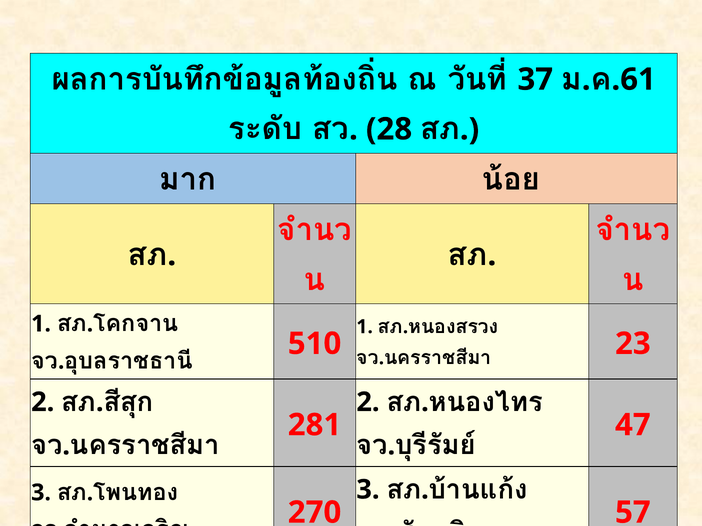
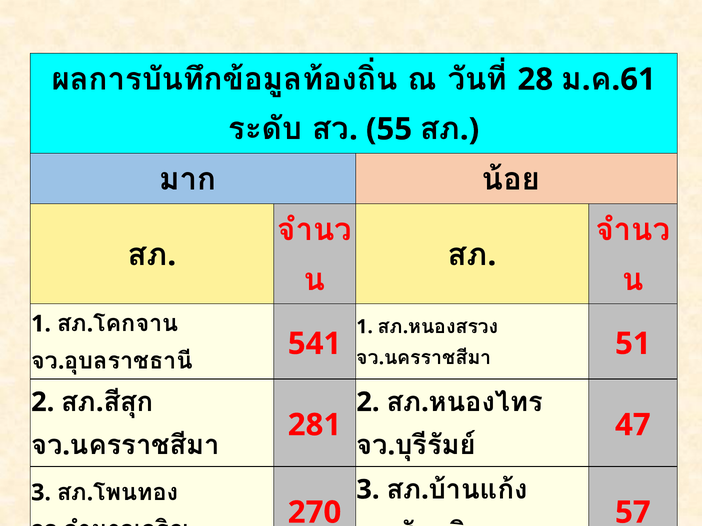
37: 37 -> 28 (535, 80)
28: 28 -> 55 (389, 129)
23: 23 -> 51 (633, 344)
510: 510 -> 541 (315, 344)
